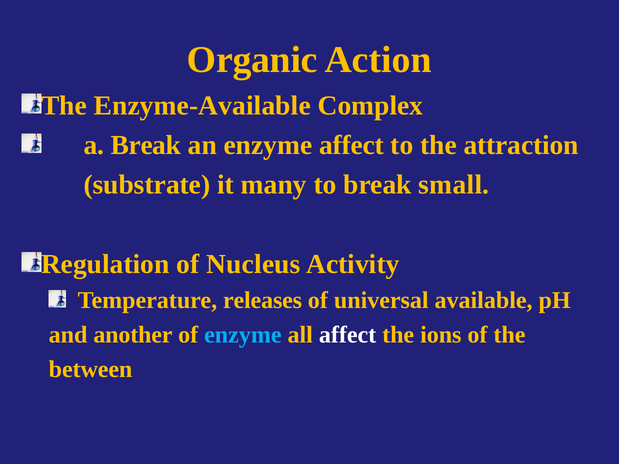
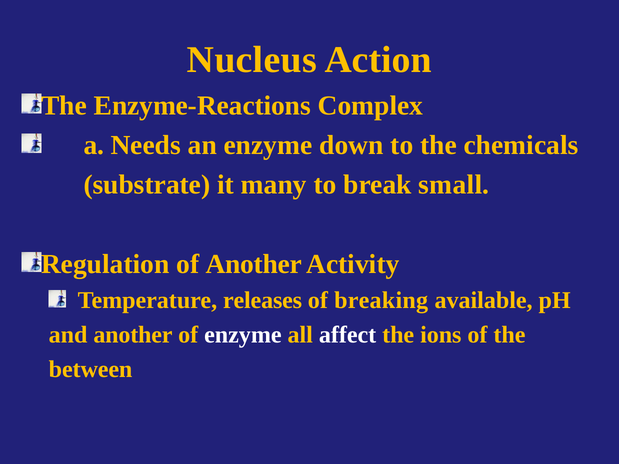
Organic: Organic -> Nucleus (252, 60)
Enzyme-Available: Enzyme-Available -> Enzyme-Reactions (202, 106)
a Break: Break -> Needs (146, 145)
enzyme affect: affect -> down (351, 145)
attraction: attraction -> chemicals (521, 145)
of Nucleus: Nucleus -> Another (254, 264)
universal: universal -> breaking (381, 301)
enzyme colour: light blue -> white (243, 335)
